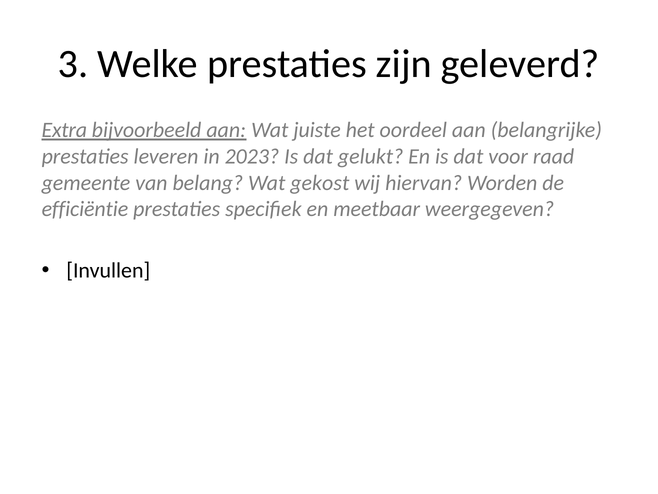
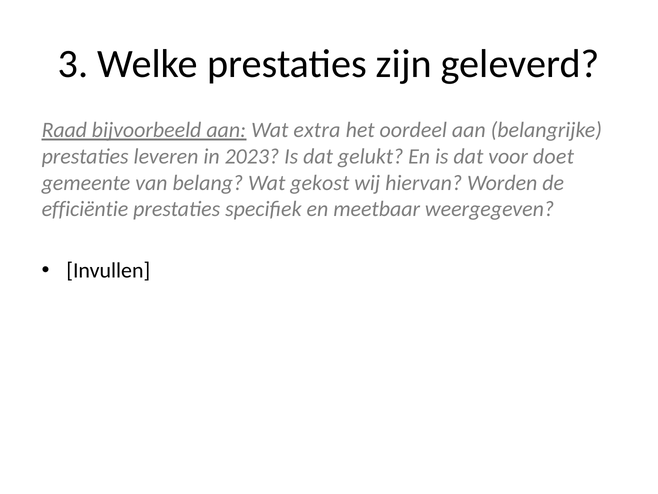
Extra: Extra -> Raad (64, 130)
juiste: juiste -> extra (317, 130)
raad: raad -> doet (553, 156)
